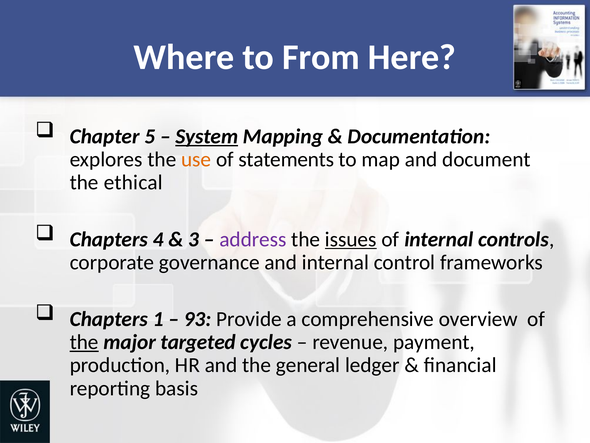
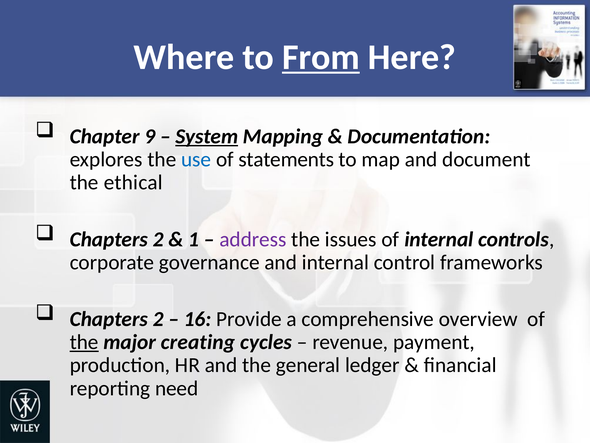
From underline: none -> present (321, 57)
5: 5 -> 9 (150, 136)
use colour: orange -> blue (196, 159)
4: 4 -> 2 (158, 239)
3: 3 -> 1 (194, 239)
issues underline: present -> none (351, 239)
1: 1 -> 2 (158, 319)
93: 93 -> 16 (198, 319)
targeted: targeted -> creating (198, 342)
basis: basis -> need (177, 388)
